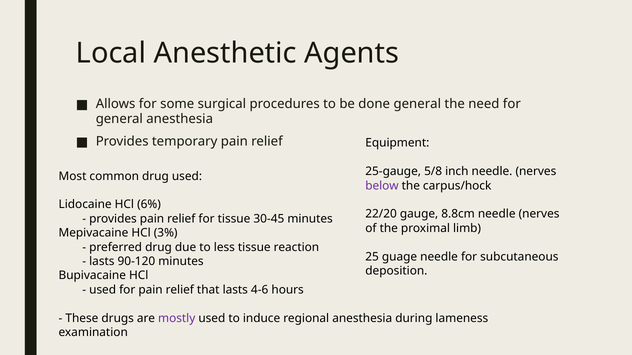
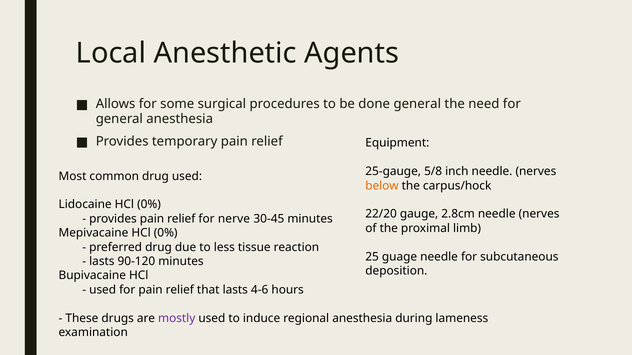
below colour: purple -> orange (382, 186)
Lidocaine HCl 6%: 6% -> 0% (149, 205)
8.8cm: 8.8cm -> 2.8cm (458, 214)
for tissue: tissue -> nerve (234, 219)
Mepivacaine HCl 3%: 3% -> 0% (166, 233)
